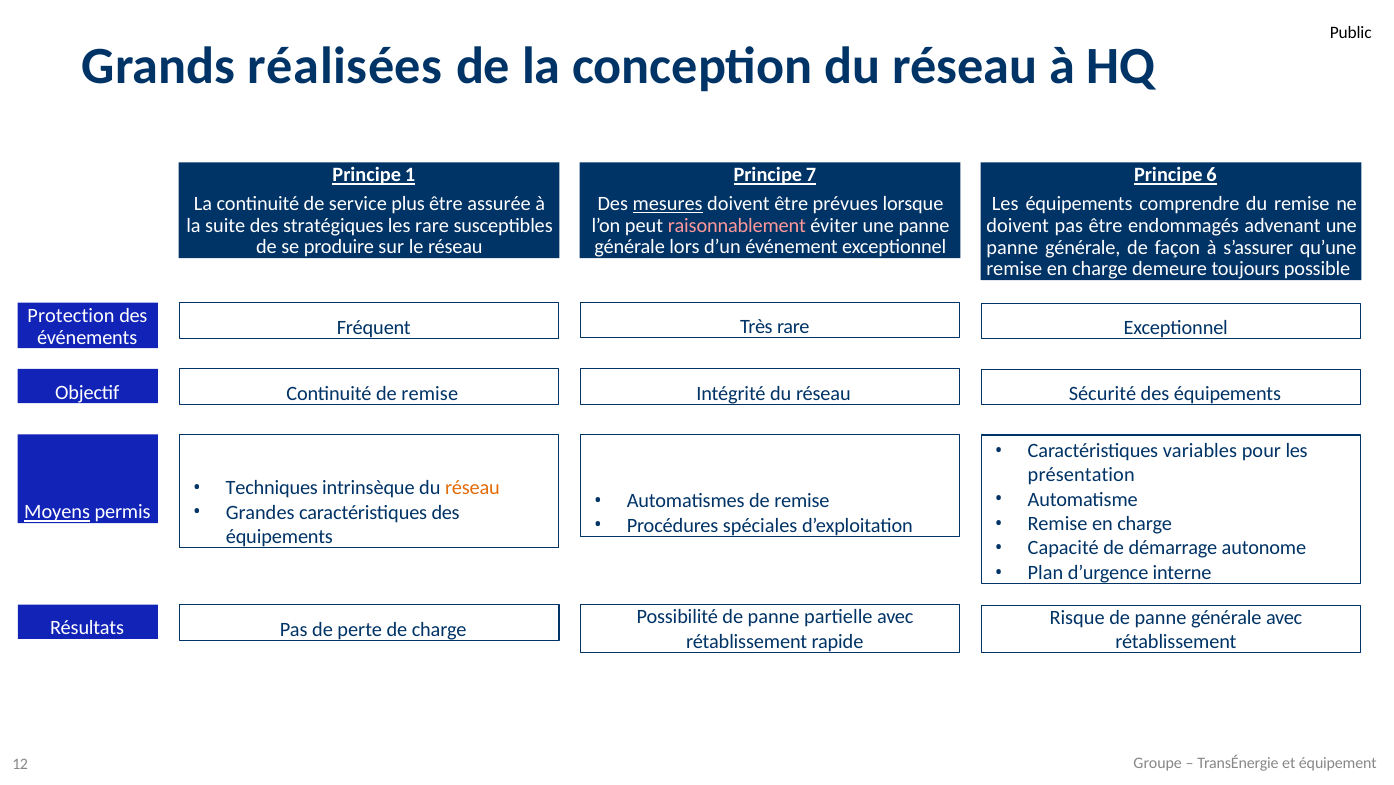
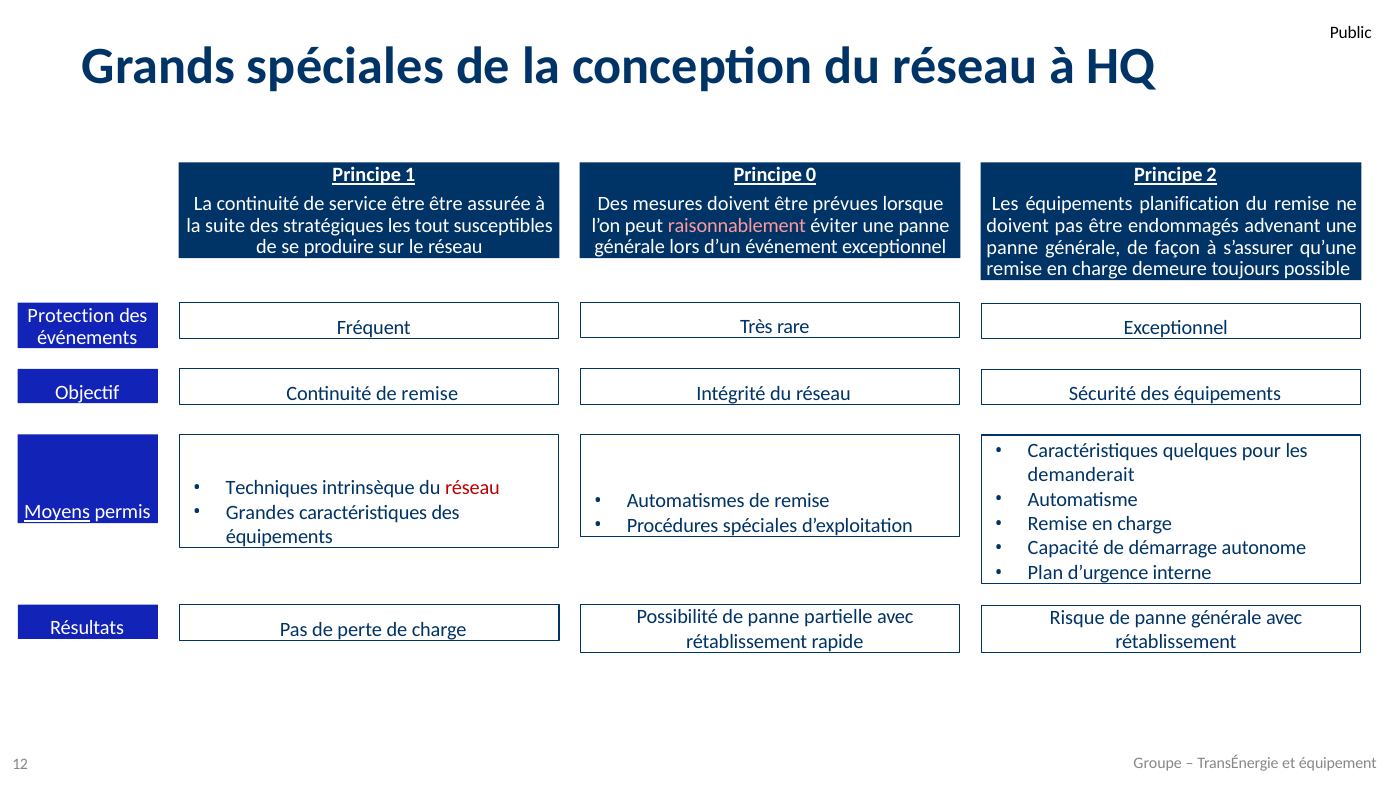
Grands réalisées: réalisées -> spéciales (345, 66)
7: 7 -> 0 (811, 175)
6: 6 -> 2 (1212, 175)
service plus: plus -> être (408, 203)
mesures underline: present -> none (668, 203)
comprendre: comprendre -> planification (1189, 203)
les rare: rare -> tout (432, 225)
variables: variables -> quelques (1200, 451)
présentation: présentation -> demanderait (1081, 475)
réseau colour: orange -> red (472, 488)
